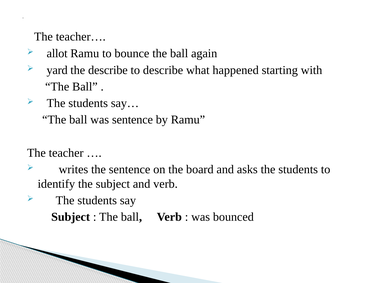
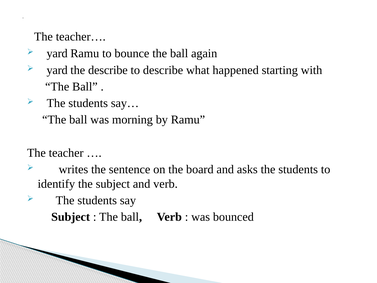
allot: allot -> yard (57, 53)
was sentence: sentence -> morning (132, 120)
